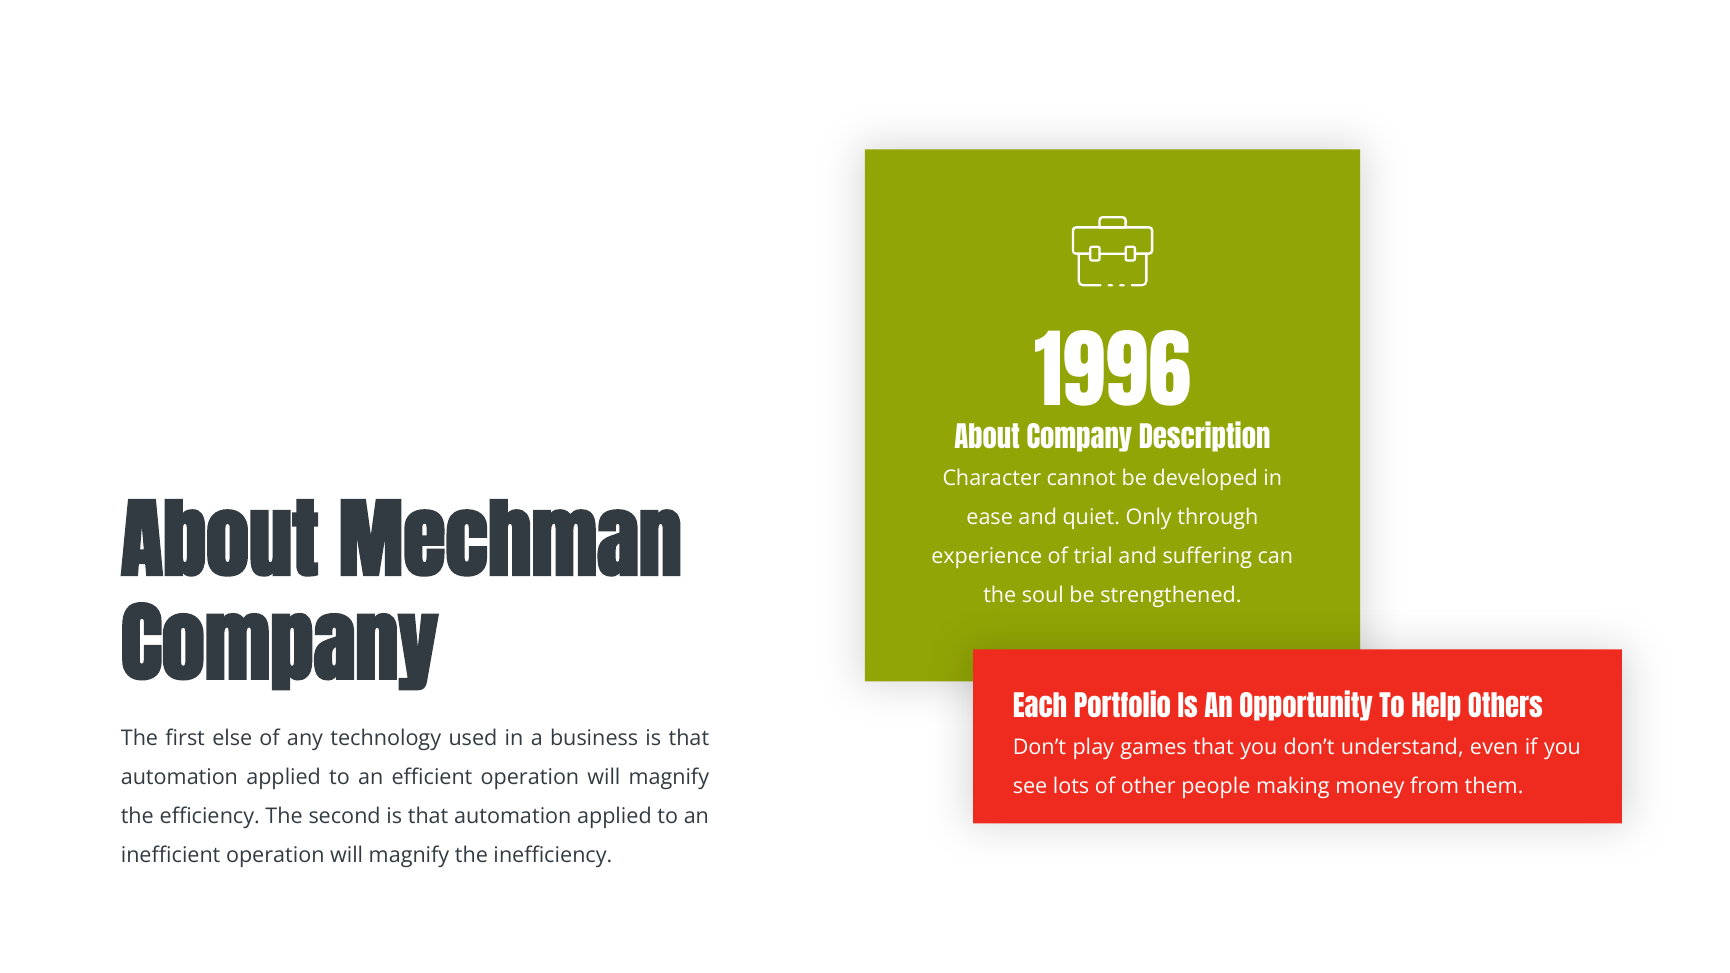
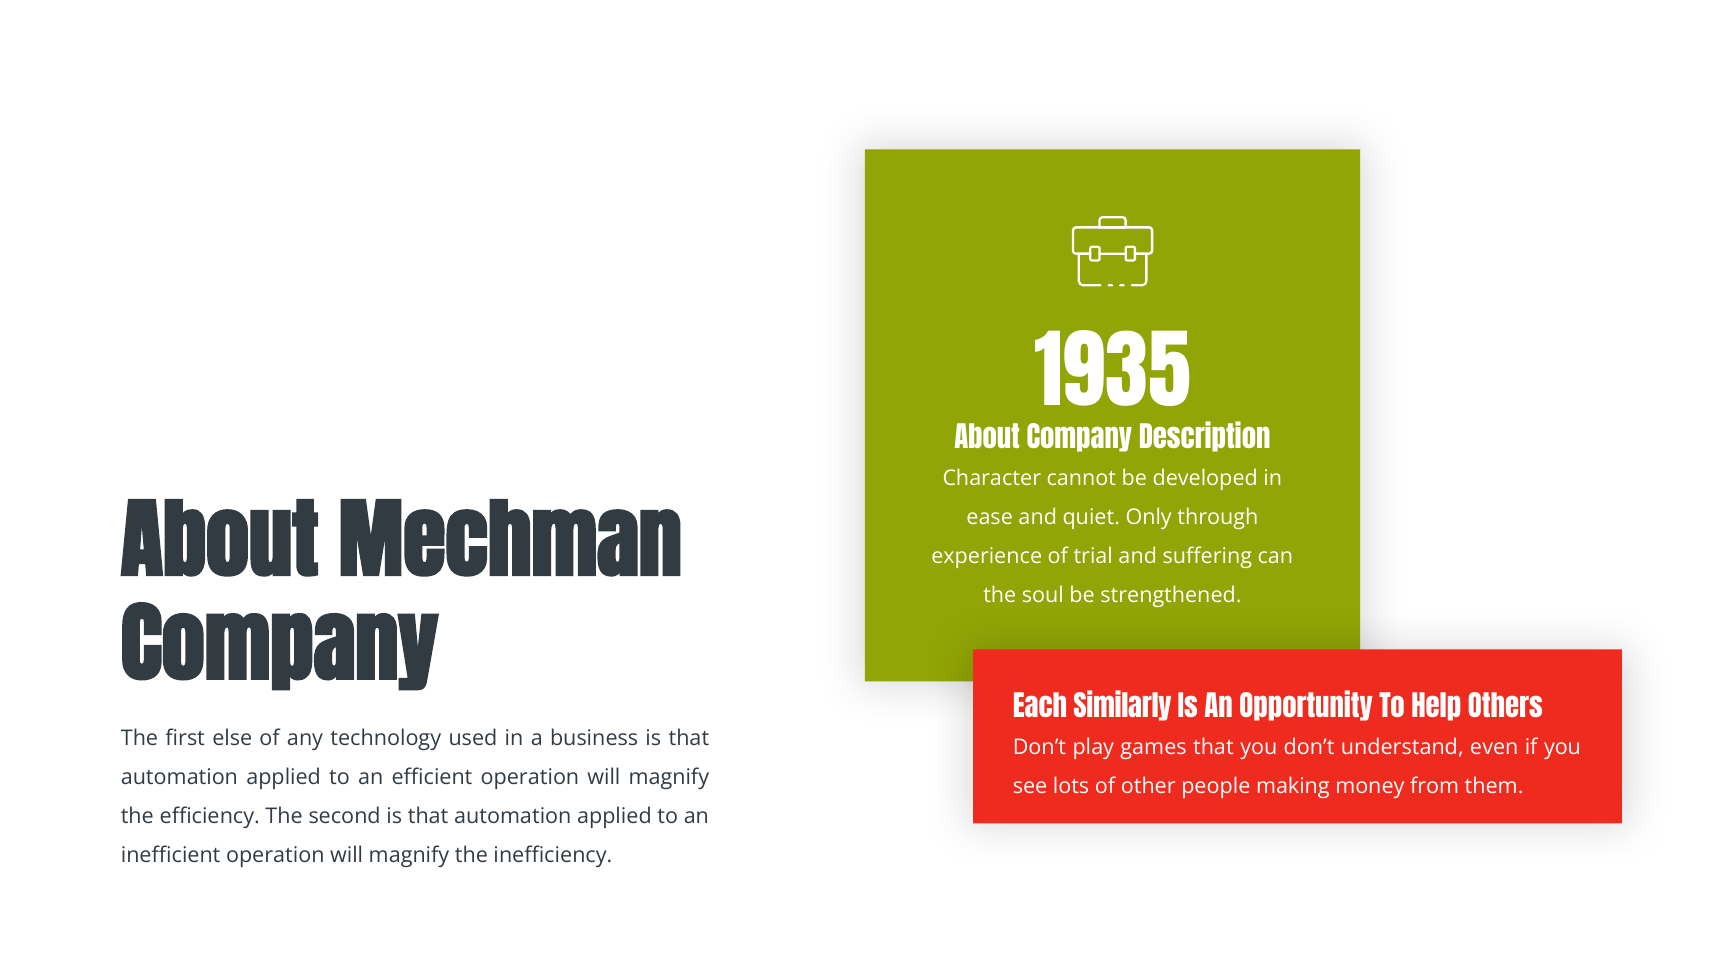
1996: 1996 -> 1935 (1113, 377)
Portfolio: Portfolio -> Similarly (1123, 708)
